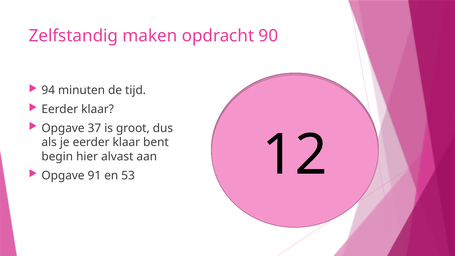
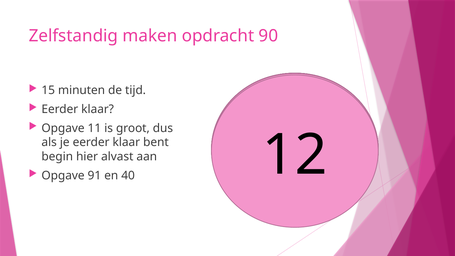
94: 94 -> 15 (48, 90)
Opgave 37: 37 -> 11 (94, 128)
53: 53 -> 40 (128, 175)
